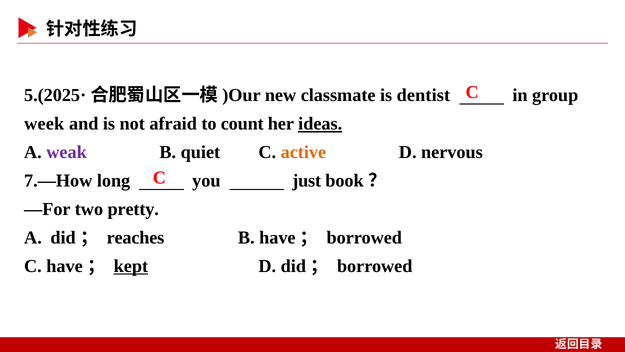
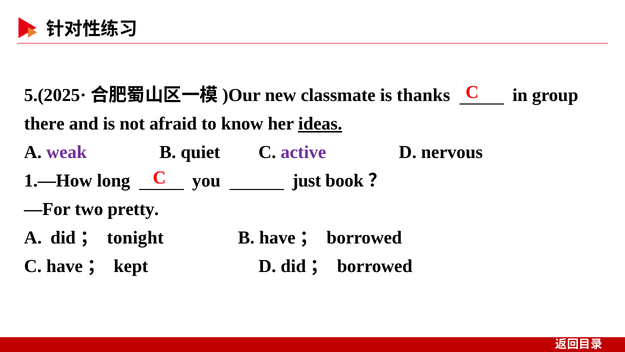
dentist: dentist -> thanks (423, 95)
week: week -> there (44, 124)
count: count -> know (242, 124)
active colour: orange -> purple (303, 152)
7.—How: 7.—How -> 1.—How (58, 181)
reaches: reaches -> tonight (135, 238)
kept underline: present -> none (131, 266)
